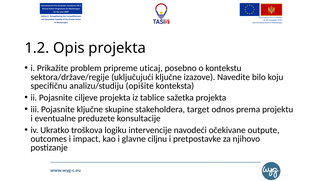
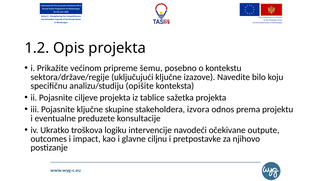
problem: problem -> većinom (86, 68)
uticaj: uticaj -> šemu (151, 68)
target: target -> izvora (198, 110)
